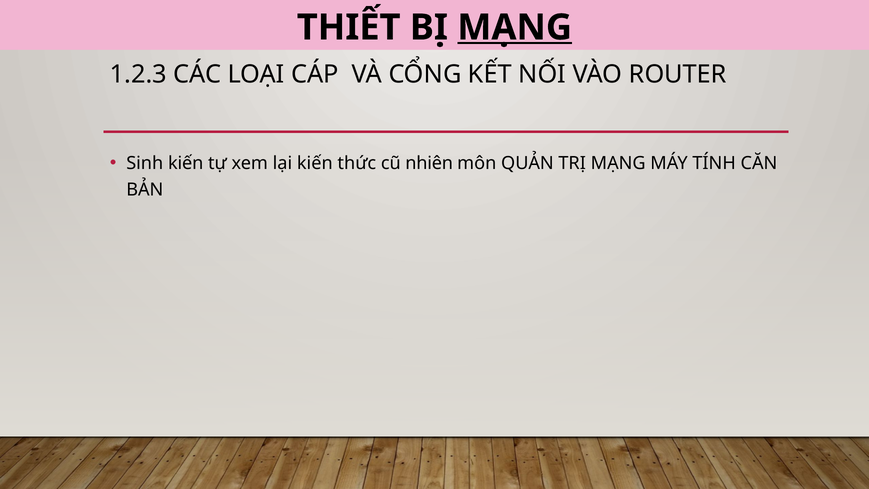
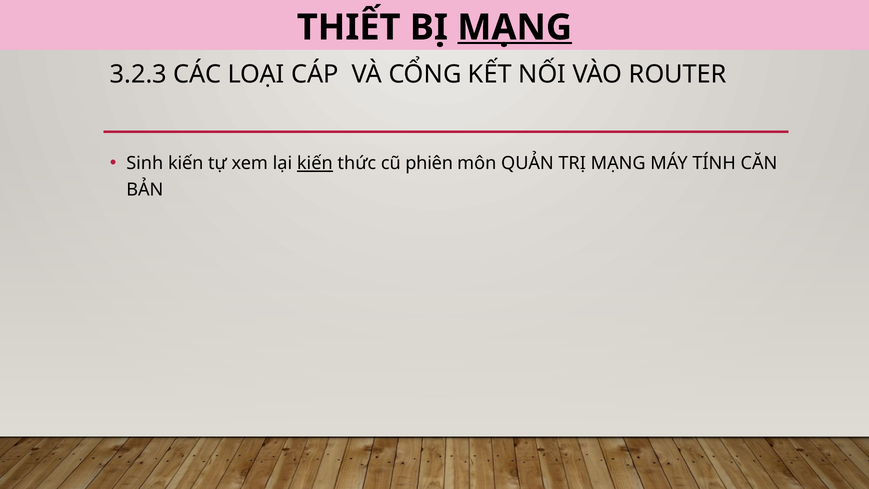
1.2.3: 1.2.3 -> 3.2.3 (138, 74)
kiến underline: none -> present (315, 163)
nhiên: nhiên -> phiên (429, 163)
